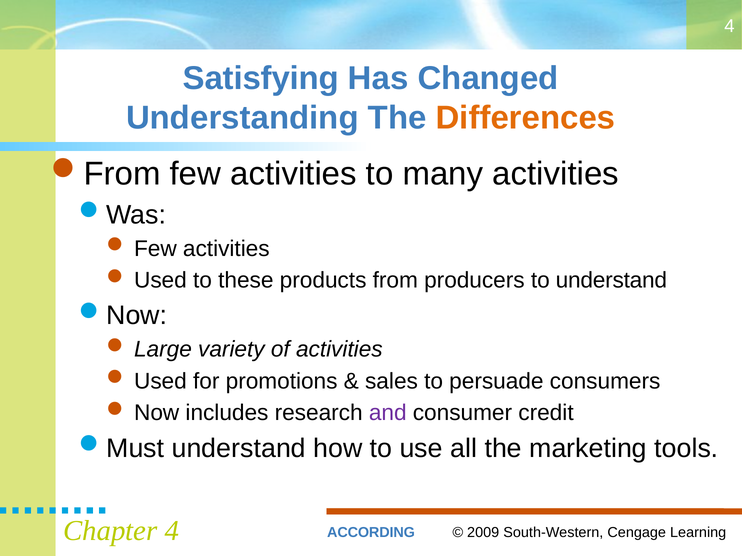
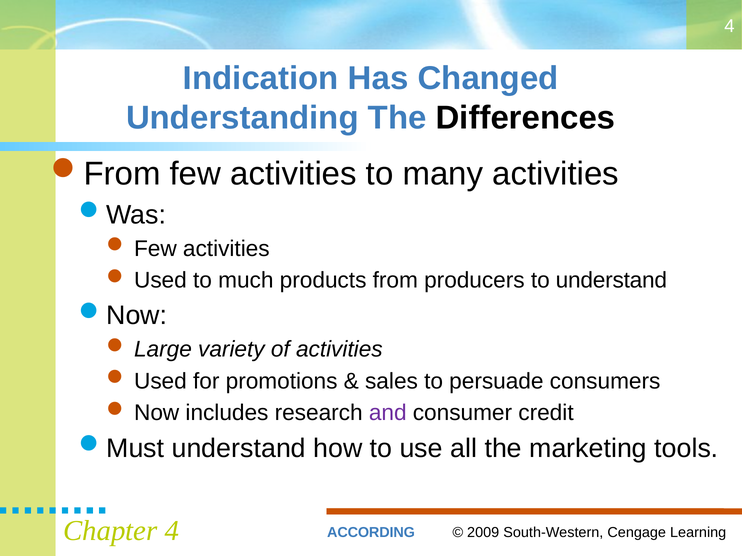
Satisfying: Satisfying -> Indication (261, 78)
Differences colour: orange -> black (525, 118)
these: these -> much (246, 281)
